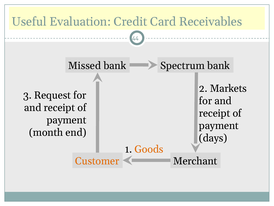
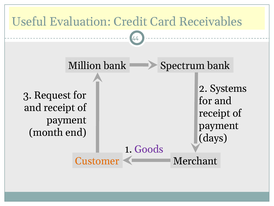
Missed: Missed -> Million (85, 65)
Markets: Markets -> Systems (228, 88)
Goods colour: orange -> purple (149, 149)
